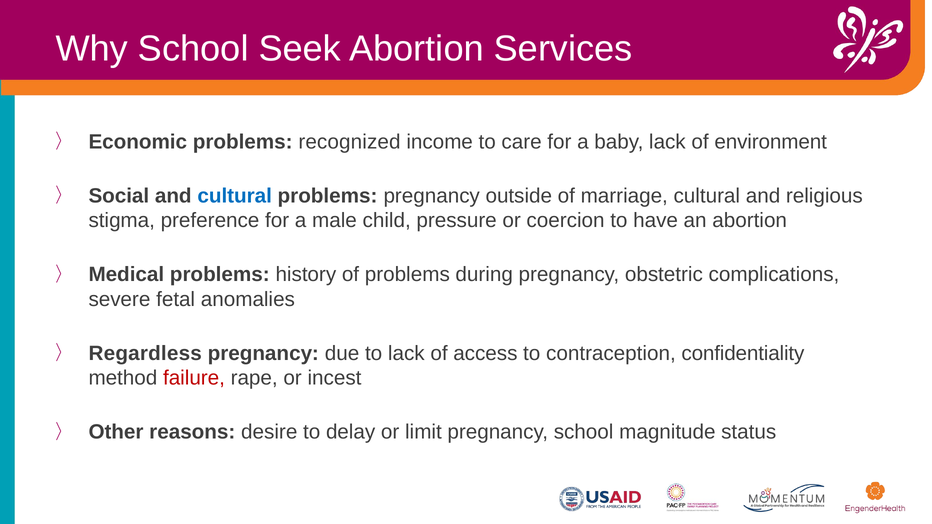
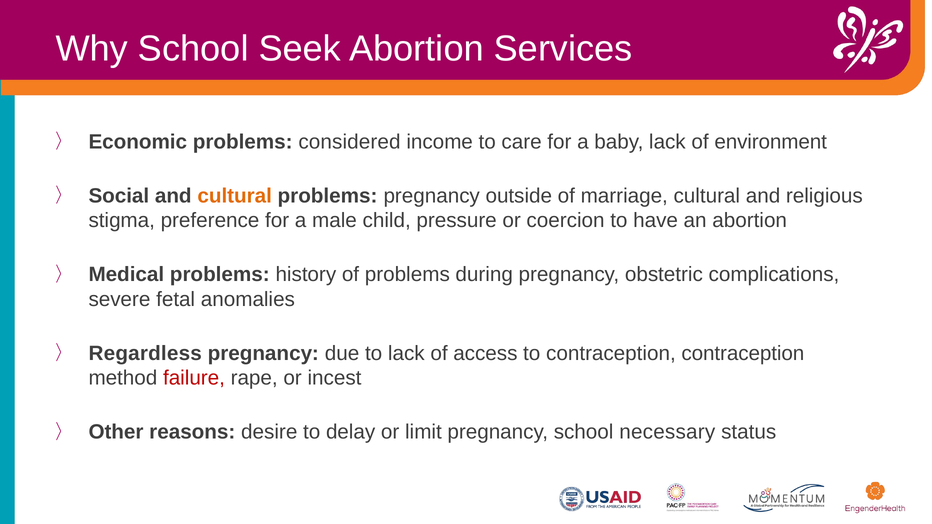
recognized: recognized -> considered (349, 142)
cultural colour: blue -> orange (235, 196)
contraception confidentiality: confidentiality -> contraception (743, 353)
magnitude: magnitude -> necessary (667, 432)
